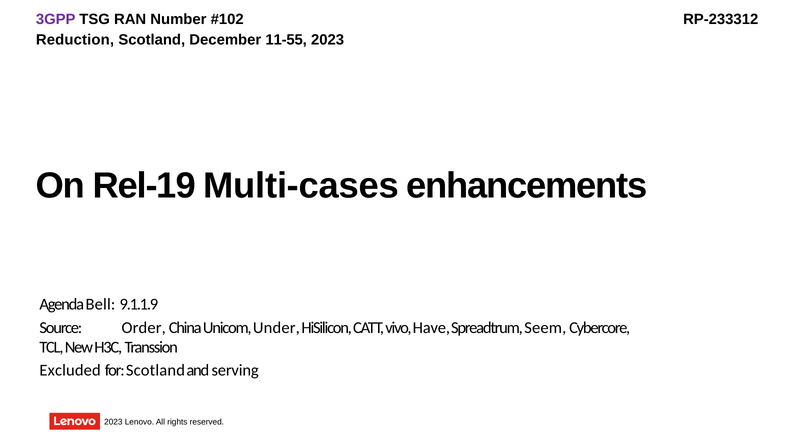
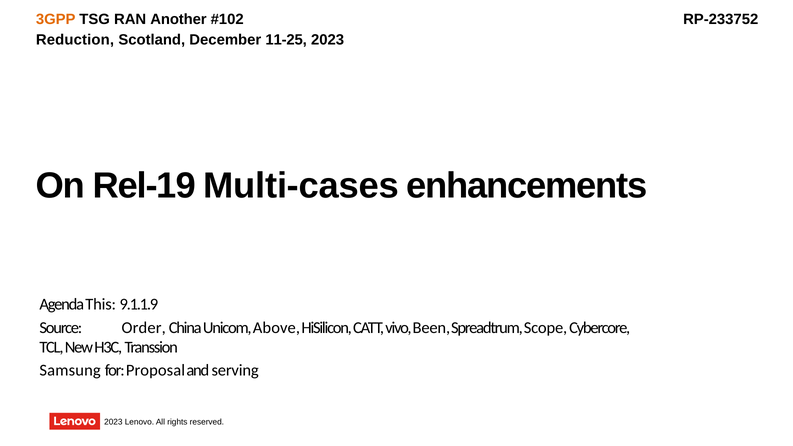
3GPP colour: purple -> orange (56, 19)
Number: Number -> Another (178, 19)
RP-233312: RP-233312 -> RP-233752 (721, 19)
11-55: 11-55 -> 11-25 (286, 40)
Bell: Bell -> This (101, 305)
Under: Under -> Above (276, 328)
Have: Have -> Been (431, 328)
Seem: Seem -> Scope (545, 328)
Excluded: Excluded -> Samsung (70, 371)
for Scotland: Scotland -> Proposal (155, 371)
